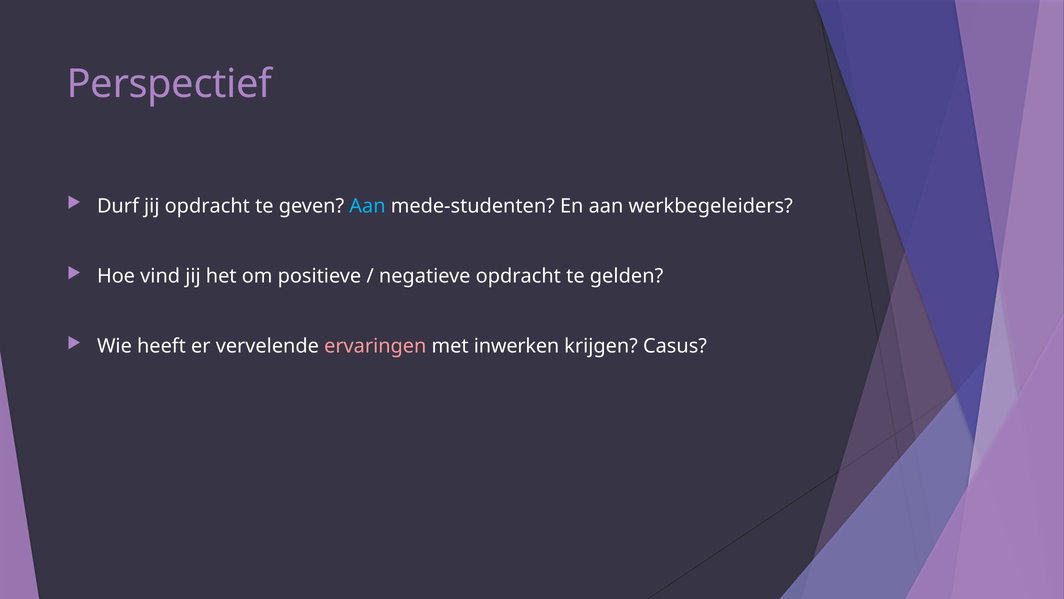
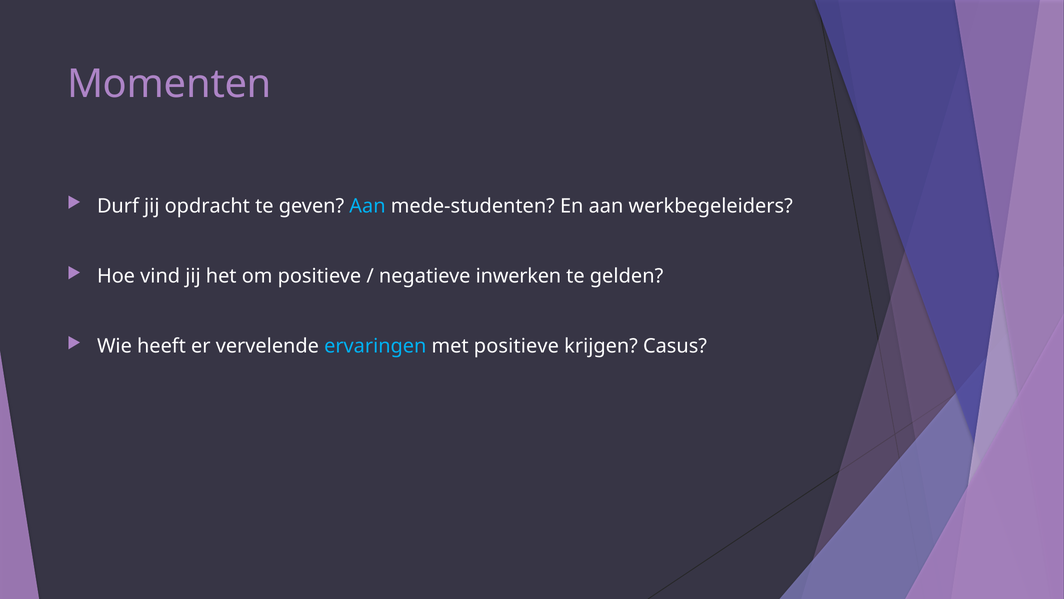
Perspectief: Perspectief -> Momenten (169, 84)
negatieve opdracht: opdracht -> inwerken (518, 276)
ervaringen colour: pink -> light blue (375, 346)
met inwerken: inwerken -> positieve (516, 346)
